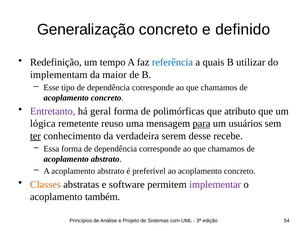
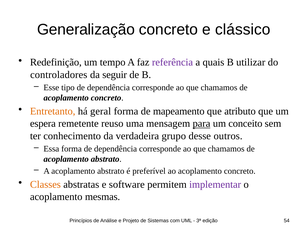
definido: definido -> clássico (243, 30)
referência colour: blue -> purple (172, 62)
implementam: implementam -> controladores (59, 75)
maior: maior -> seguir (115, 75)
Entretanto colour: purple -> orange (53, 111)
polimórficas: polimórficas -> mapeamento (179, 111)
lógica: lógica -> espera (43, 124)
usuários: usuários -> conceito (245, 124)
ter underline: present -> none (35, 136)
serem: serem -> grupo (174, 136)
recebe: recebe -> outros (228, 136)
também: também -> mesmas (103, 197)
